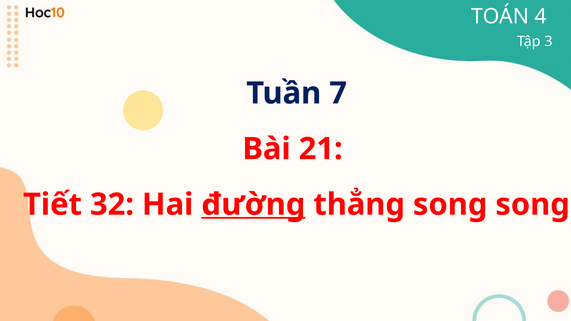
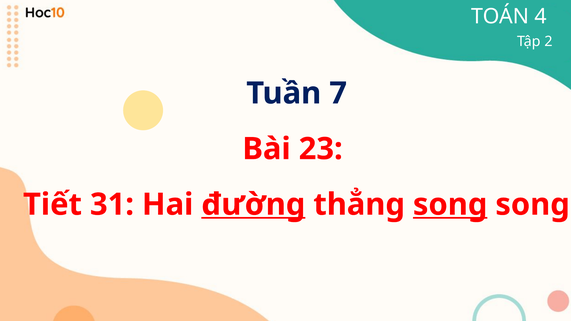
3: 3 -> 2 (549, 41)
21: 21 -> 23 (321, 149)
32: 32 -> 31 (112, 205)
song underline: none -> present (450, 205)
